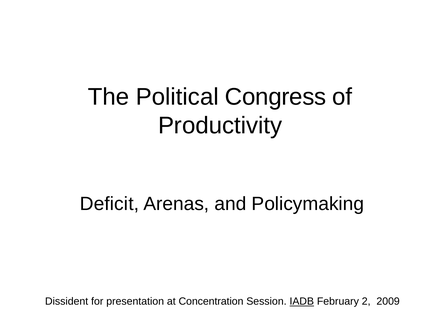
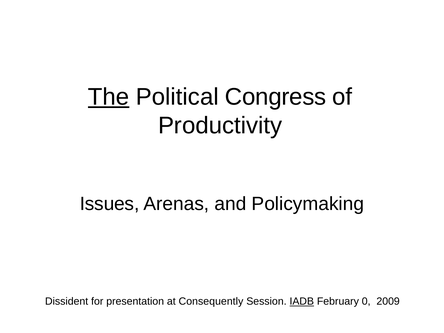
The underline: none -> present (109, 97)
Deficit: Deficit -> Issues (110, 204)
Concentration: Concentration -> Consequently (211, 302)
2: 2 -> 0 (366, 302)
